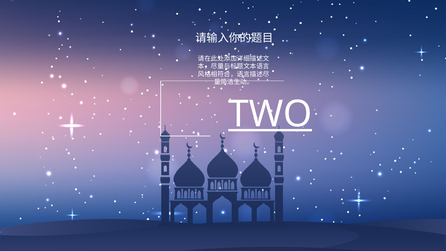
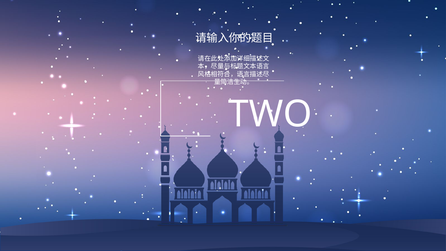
TWO underline: present -> none (270, 114)
